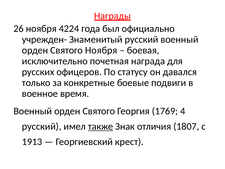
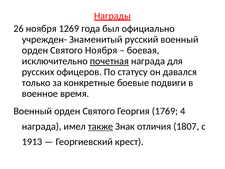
4224: 4224 -> 1269 (69, 29)
почетная underline: none -> present (109, 61)
русский: русский -> награда (42, 126)
